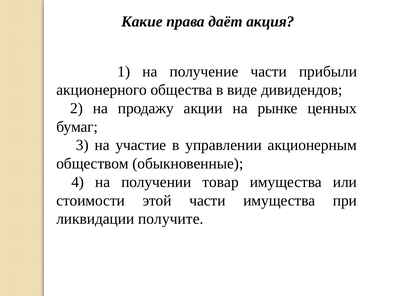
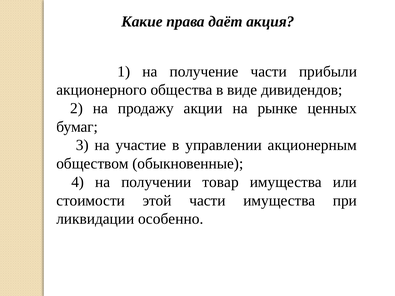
получите: получите -> особенно (171, 219)
